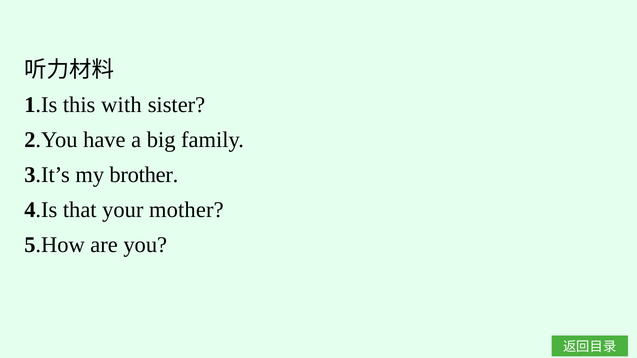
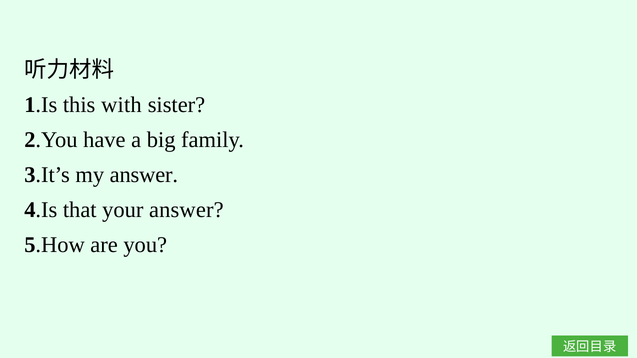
my brother: brother -> answer (144, 175)
your mother: mother -> answer (186, 210)
